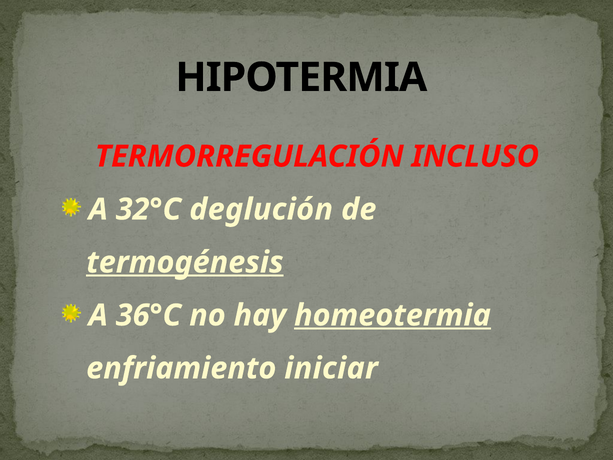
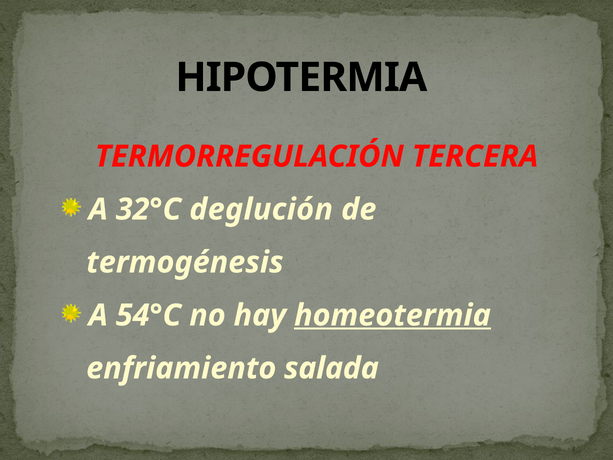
INCLUSO: INCLUSO -> TERCERA (475, 156)
termogénesis underline: present -> none (185, 262)
36°C: 36°C -> 54°C (149, 315)
iniciar: iniciar -> salada (331, 368)
